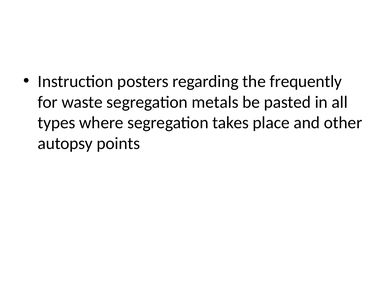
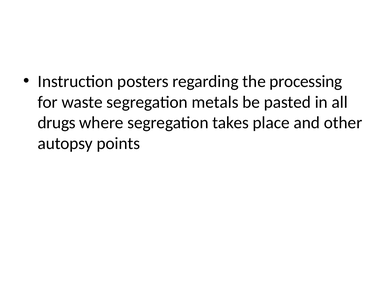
frequently: frequently -> processing (306, 81)
types: types -> drugs (57, 122)
